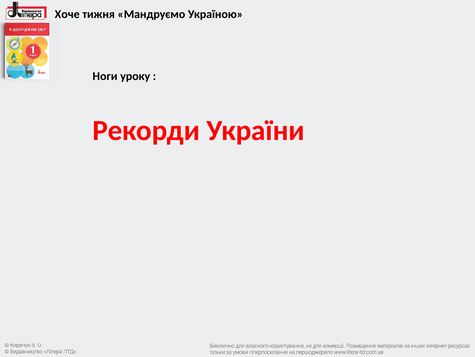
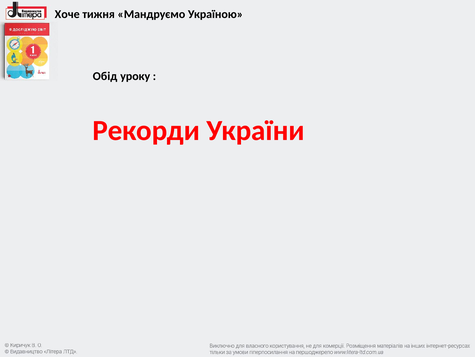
Ноги: Ноги -> Обід (105, 76)
